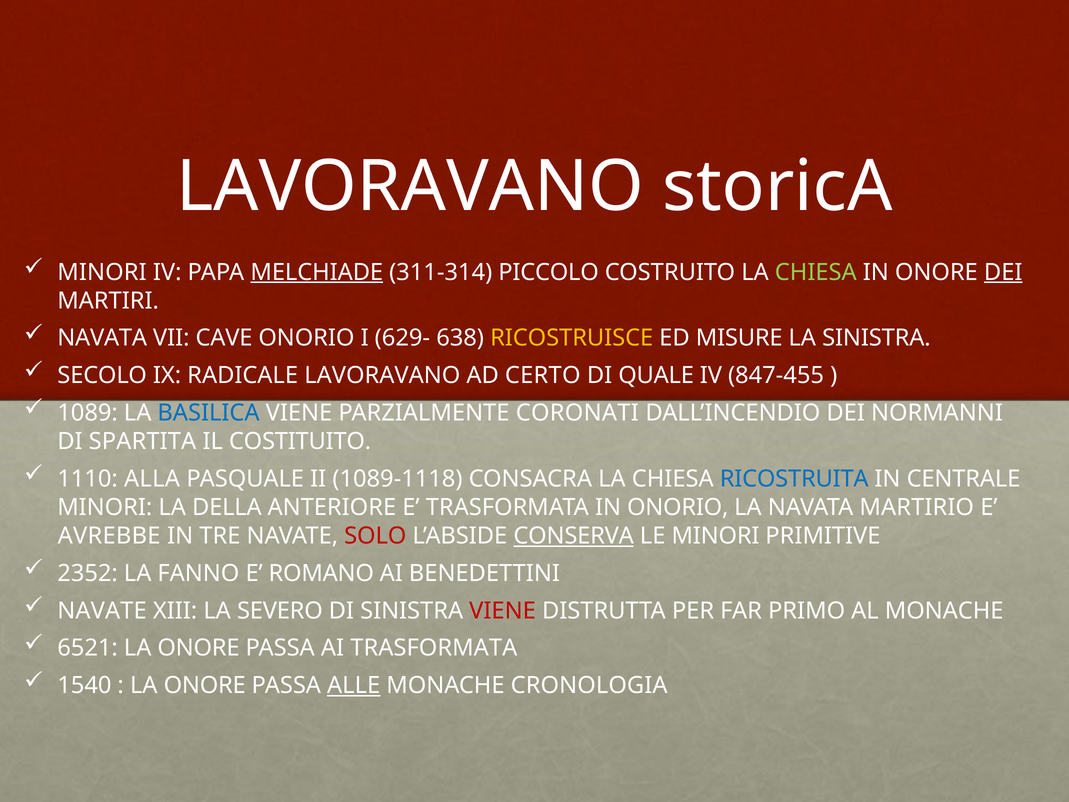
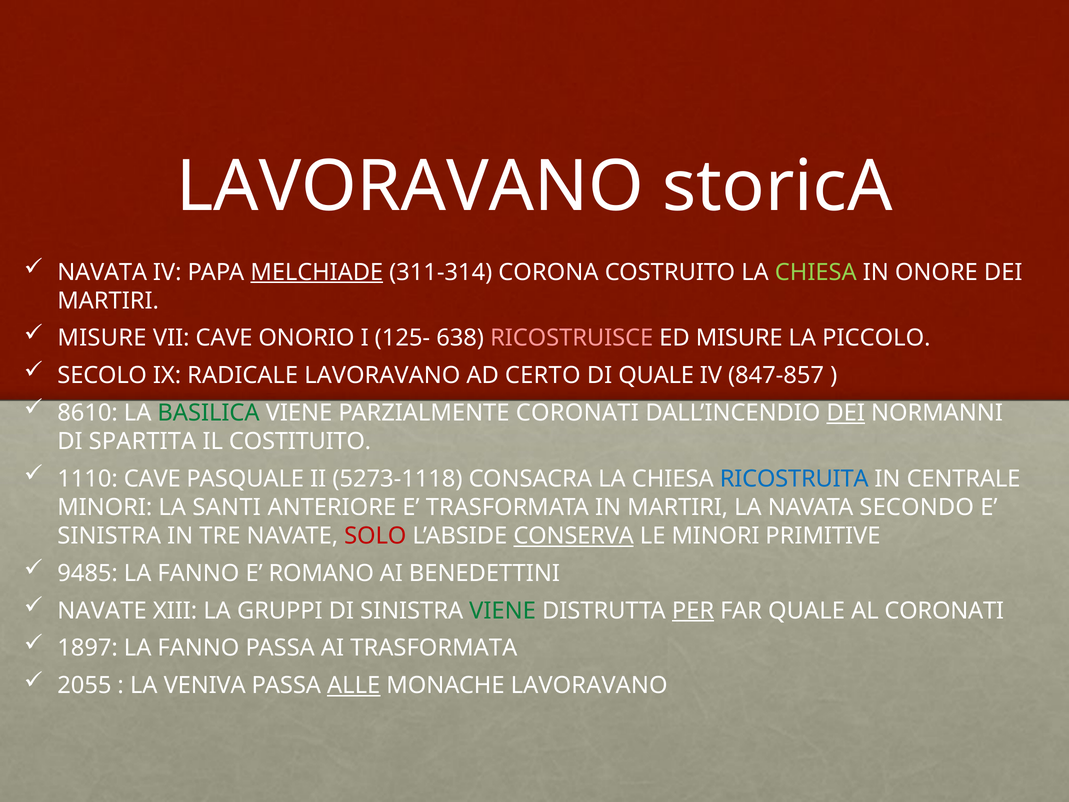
MINORI: MINORI -> NAVATA (102, 272)
PICCOLO: PICCOLO -> CORONA (548, 272)
DEI underline: present -> none (1003, 272)
NAVATA: NAVATA -> MISURE (102, 338)
629-: 629- -> 125- (402, 338)
RICOSTRUISCE colour: yellow -> pink (572, 338)
LA SINISTRA: SINISTRA -> PICCOLO (876, 338)
847-455: 847-455 -> 847-857 (776, 375)
1089: 1089 -> 8610 (88, 413)
BASILICA colour: blue -> green (209, 413)
DEI underline: none -> present (846, 413)
1110 ALLA: ALLA -> CAVE (152, 479)
1089-1118: 1089-1118 -> 5273-1118 (397, 479)
DELLA: DELLA -> SANTI (227, 507)
IN ONORIO: ONORIO -> MARTIRI (678, 507)
MARTIRIO: MARTIRIO -> SECONDO (917, 507)
AVREBBE: AVREBBE -> SINISTRA (109, 536)
2352: 2352 -> 9485 (88, 573)
SEVERO: SEVERO -> GRUPPI (280, 611)
VIENE colour: red -> green (503, 611)
PER underline: none -> present (693, 611)
FAR PRIMO: PRIMO -> QUALE (807, 611)
AL MONACHE: MONACHE -> CORONATI (944, 611)
6521: 6521 -> 1897 (88, 648)
ONORE: ONORE -> FANNO (198, 648)
1540: 1540 -> 2055 (84, 685)
ONORE: ONORE -> VENIVA (205, 685)
MONACHE CRONOLOGIA: CRONOLOGIA -> LAVORAVANO (589, 685)
